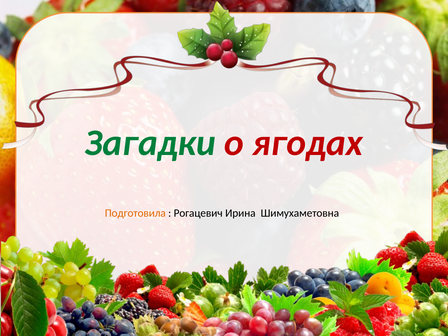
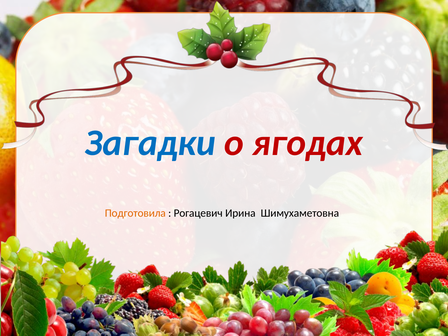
Загадки colour: green -> blue (150, 143)
